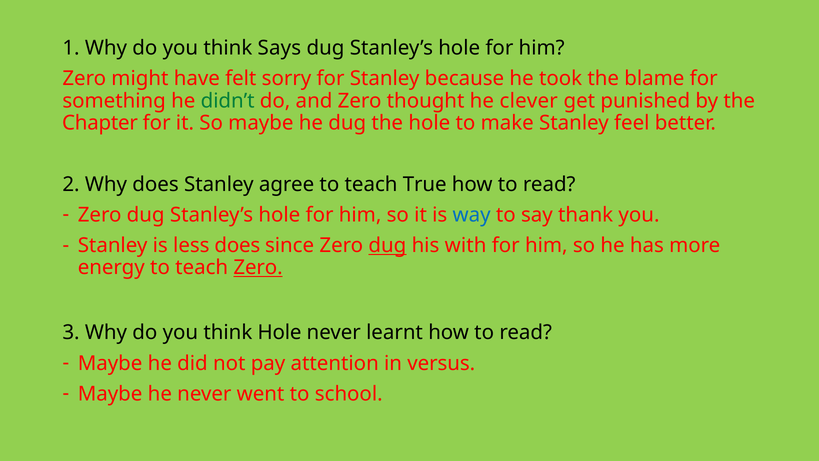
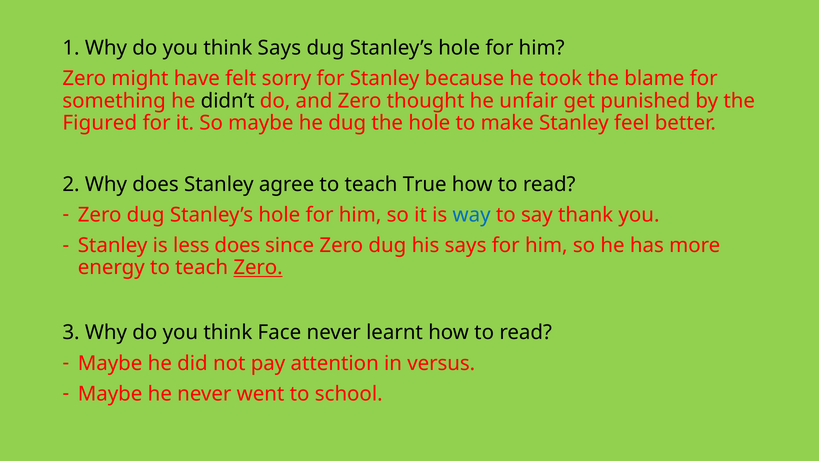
didn’t colour: green -> black (228, 101)
clever: clever -> unfair (529, 101)
Chapter: Chapter -> Figured (100, 123)
dug underline: present -> none (387, 245)
his with: with -> says (466, 245)
think Hole: Hole -> Face (279, 332)
